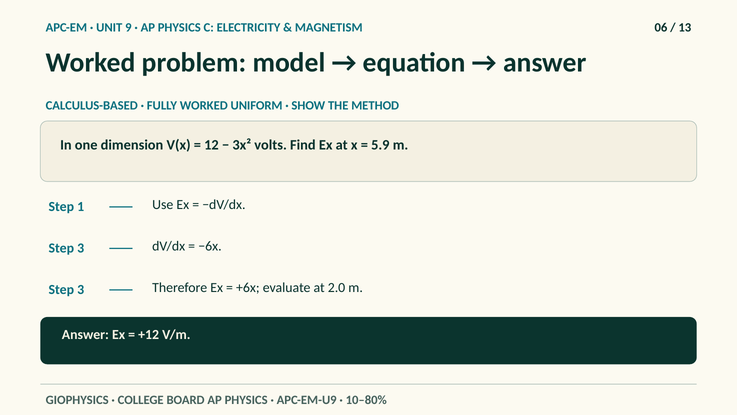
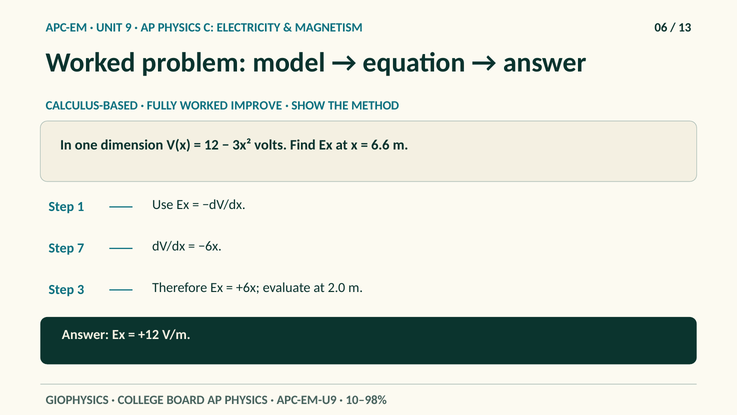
UNIFORM: UNIFORM -> IMPROVE (256, 106)
5.9: 5.9 -> 6.6 (380, 145)
3: 3 -> 7 (81, 248)
10–80%: 10–80% -> 10–98% (366, 400)
